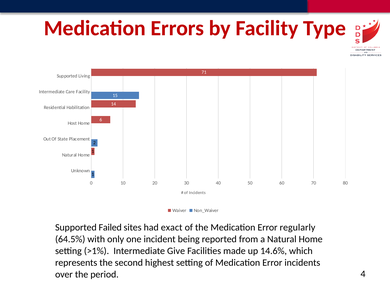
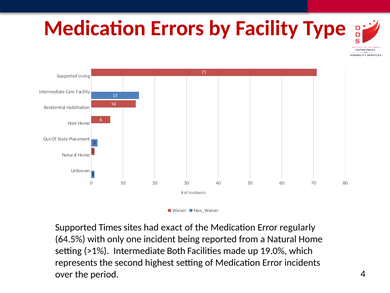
Failed: Failed -> Times (110, 227)
Give: Give -> Both (176, 250)
14.6%: 14.6% -> 19.0% (274, 250)
